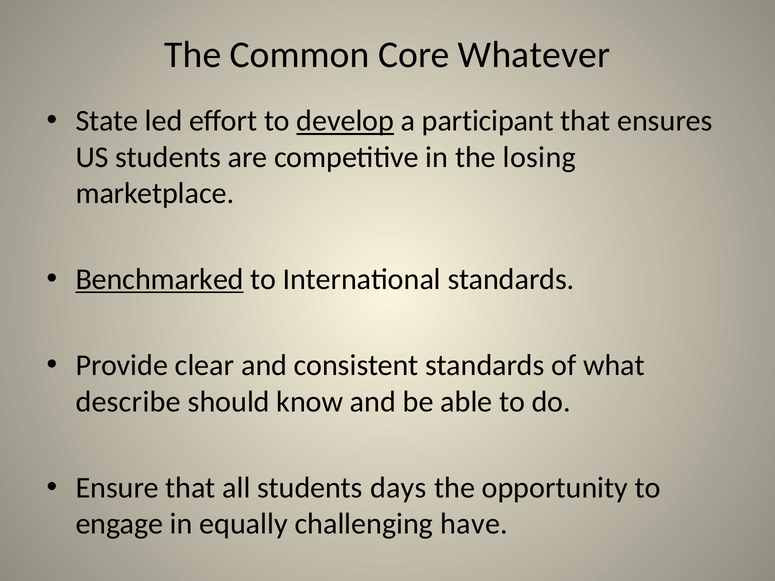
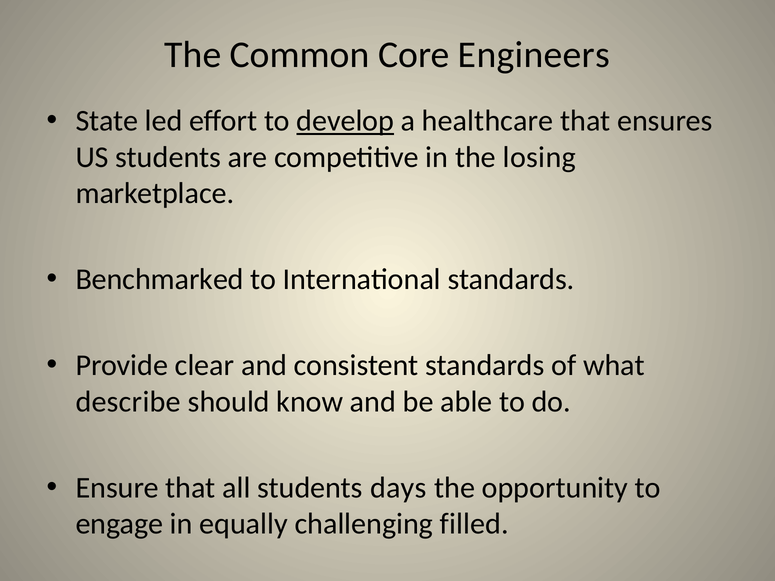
Whatever: Whatever -> Engineers (534, 55)
participant: participant -> healthcare (488, 121)
Benchmarked underline: present -> none (160, 279)
have: have -> filled (474, 524)
